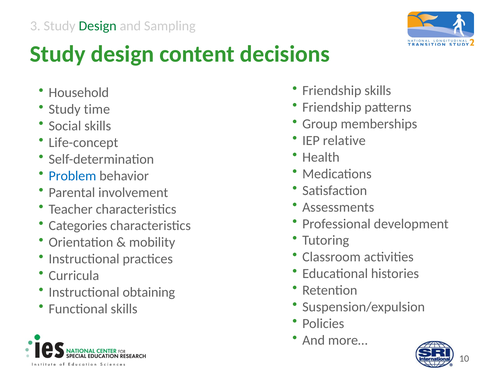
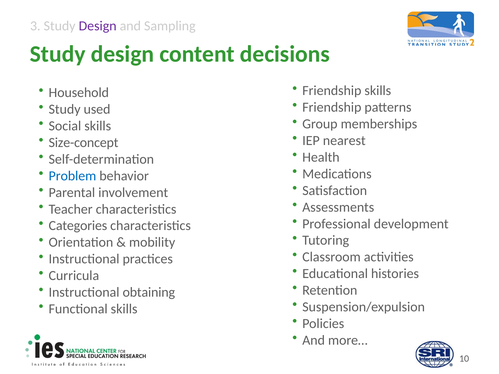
Design colour: green -> purple (98, 26)
time: time -> used (97, 109)
relative: relative -> nearest (344, 141)
Life-concept: Life-concept -> Size-concept (84, 143)
